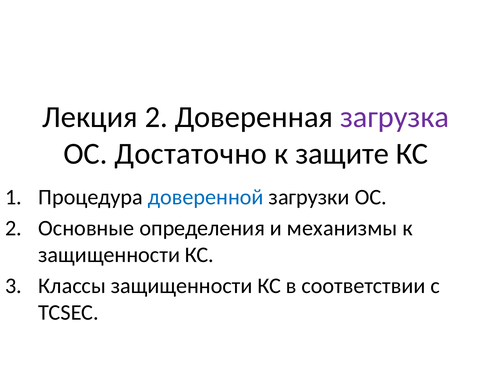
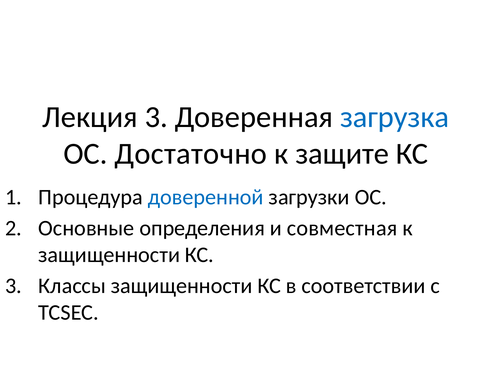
Лекция 2: 2 -> 3 (156, 117)
загрузка colour: purple -> blue (395, 117)
механизмы: механизмы -> совместная (342, 228)
